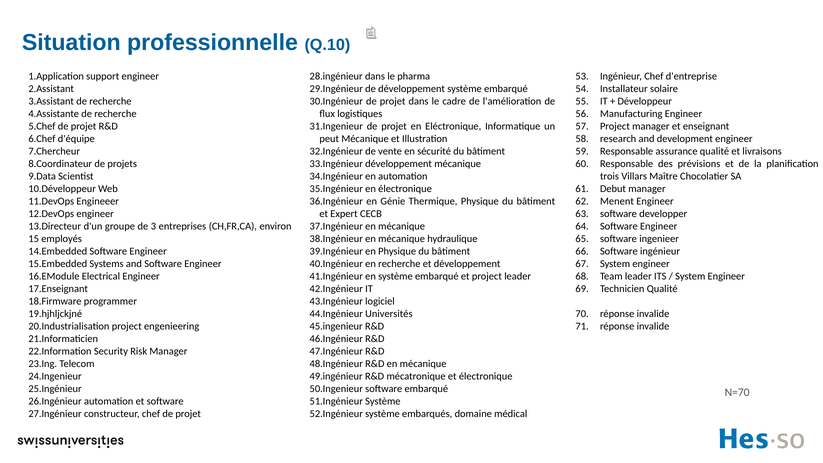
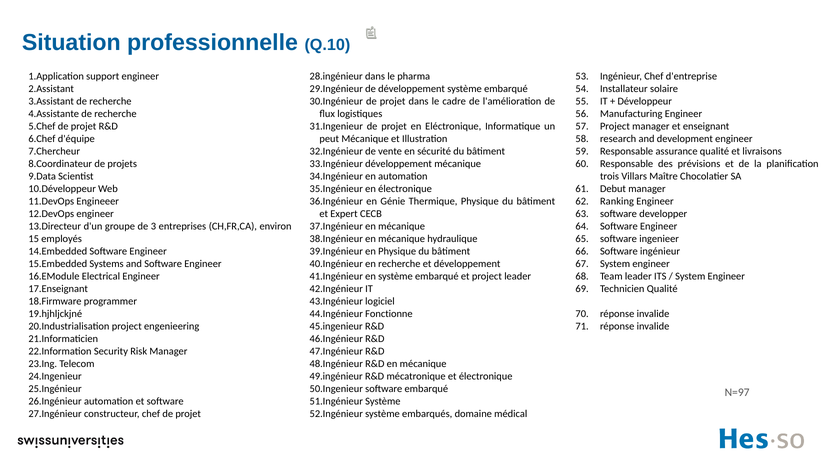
Menent: Menent -> Ranking (617, 201)
Universités: Universités -> Fonctionne (389, 314)
N=70: N=70 -> N=97 (737, 392)
